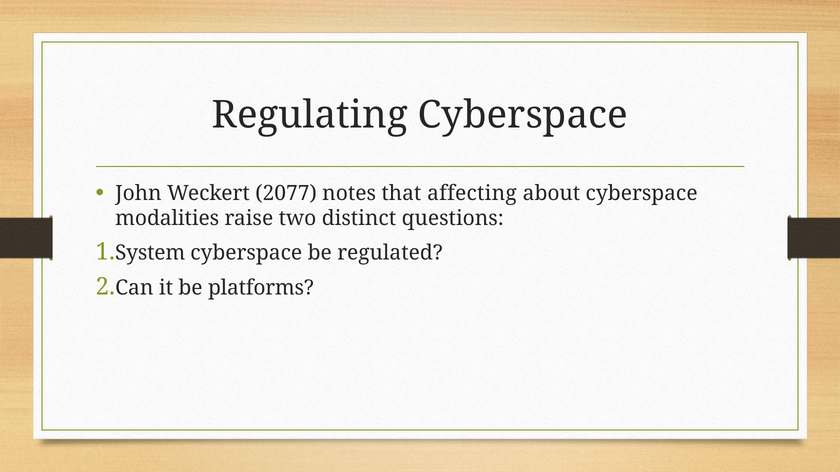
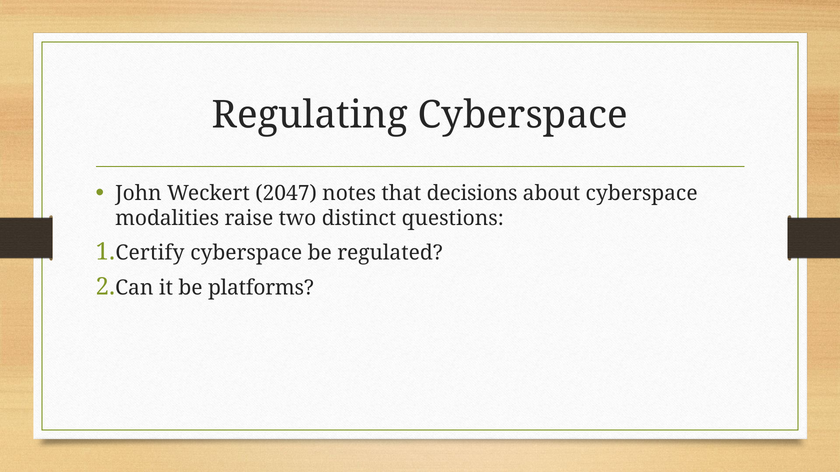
2077: 2077 -> 2047 (286, 193)
affecting: affecting -> decisions (472, 193)
System: System -> Certify (150, 253)
